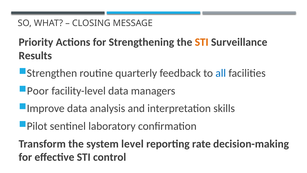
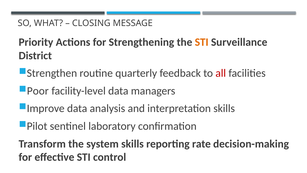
Results: Results -> District (35, 56)
all colour: blue -> red (221, 73)
system level: level -> skills (132, 144)
